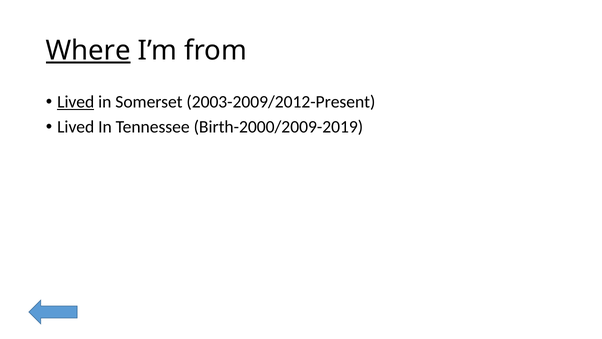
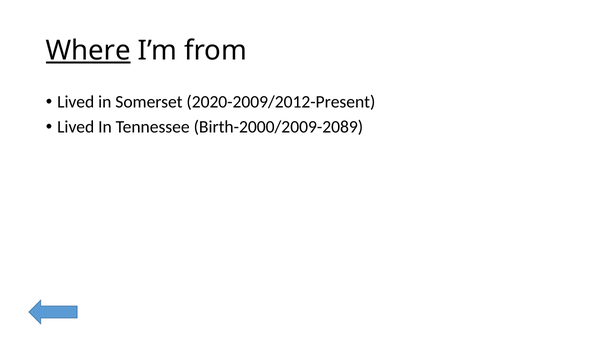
Lived underline: present -> none (76, 102)
2003-2009/2012-Present: 2003-2009/2012-Present -> 2020-2009/2012-Present (281, 102)
Birth-2000/2009-2019: Birth-2000/2009-2019 -> Birth-2000/2009-2089 (278, 127)
